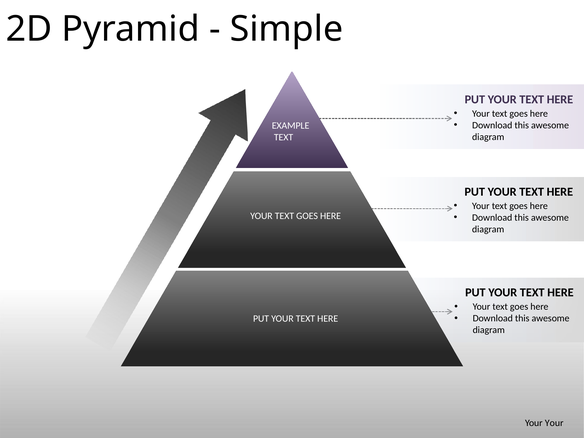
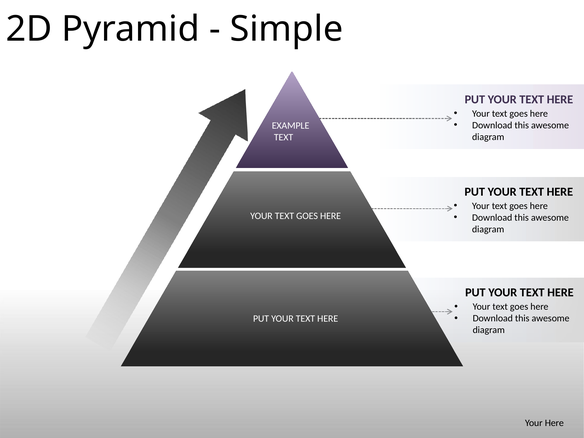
Your Your: Your -> Here (554, 423)
